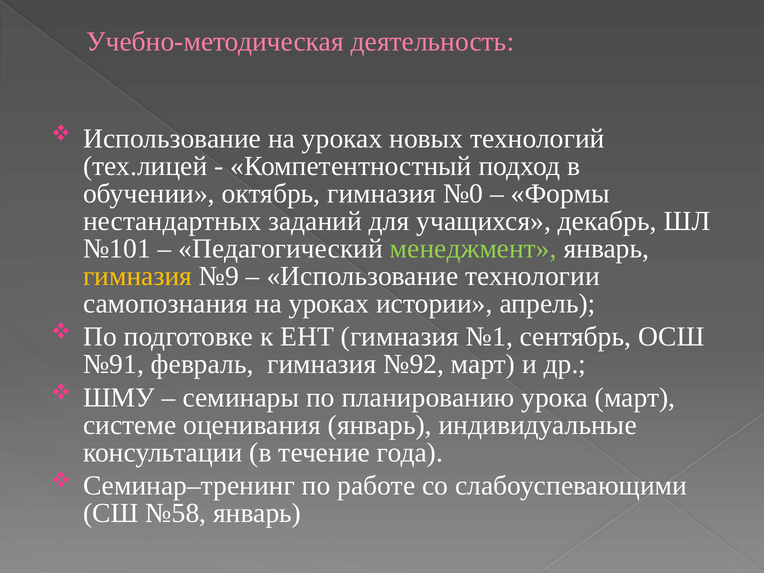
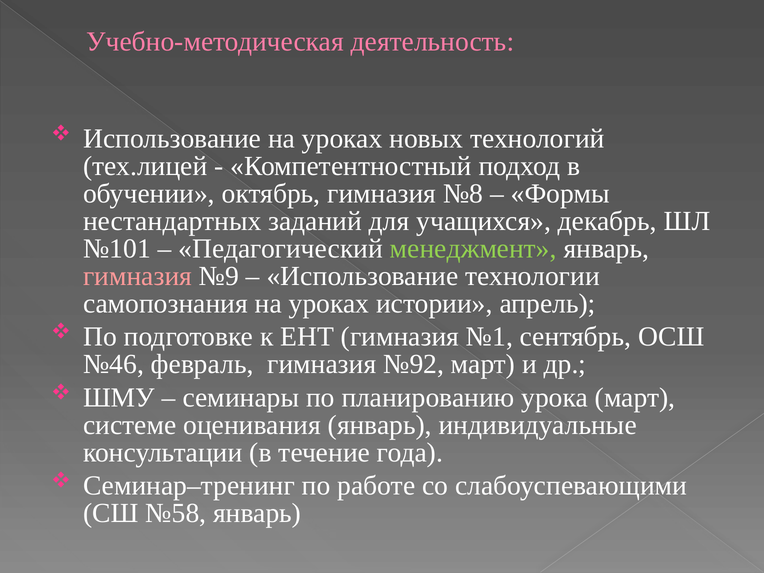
№0: №0 -> №8 (463, 194)
гимназия colour: yellow -> pink (138, 276)
№91: №91 -> №46 (114, 364)
